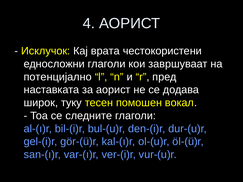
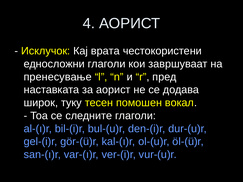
потенцијално: потенцијално -> пренесување (58, 77)
